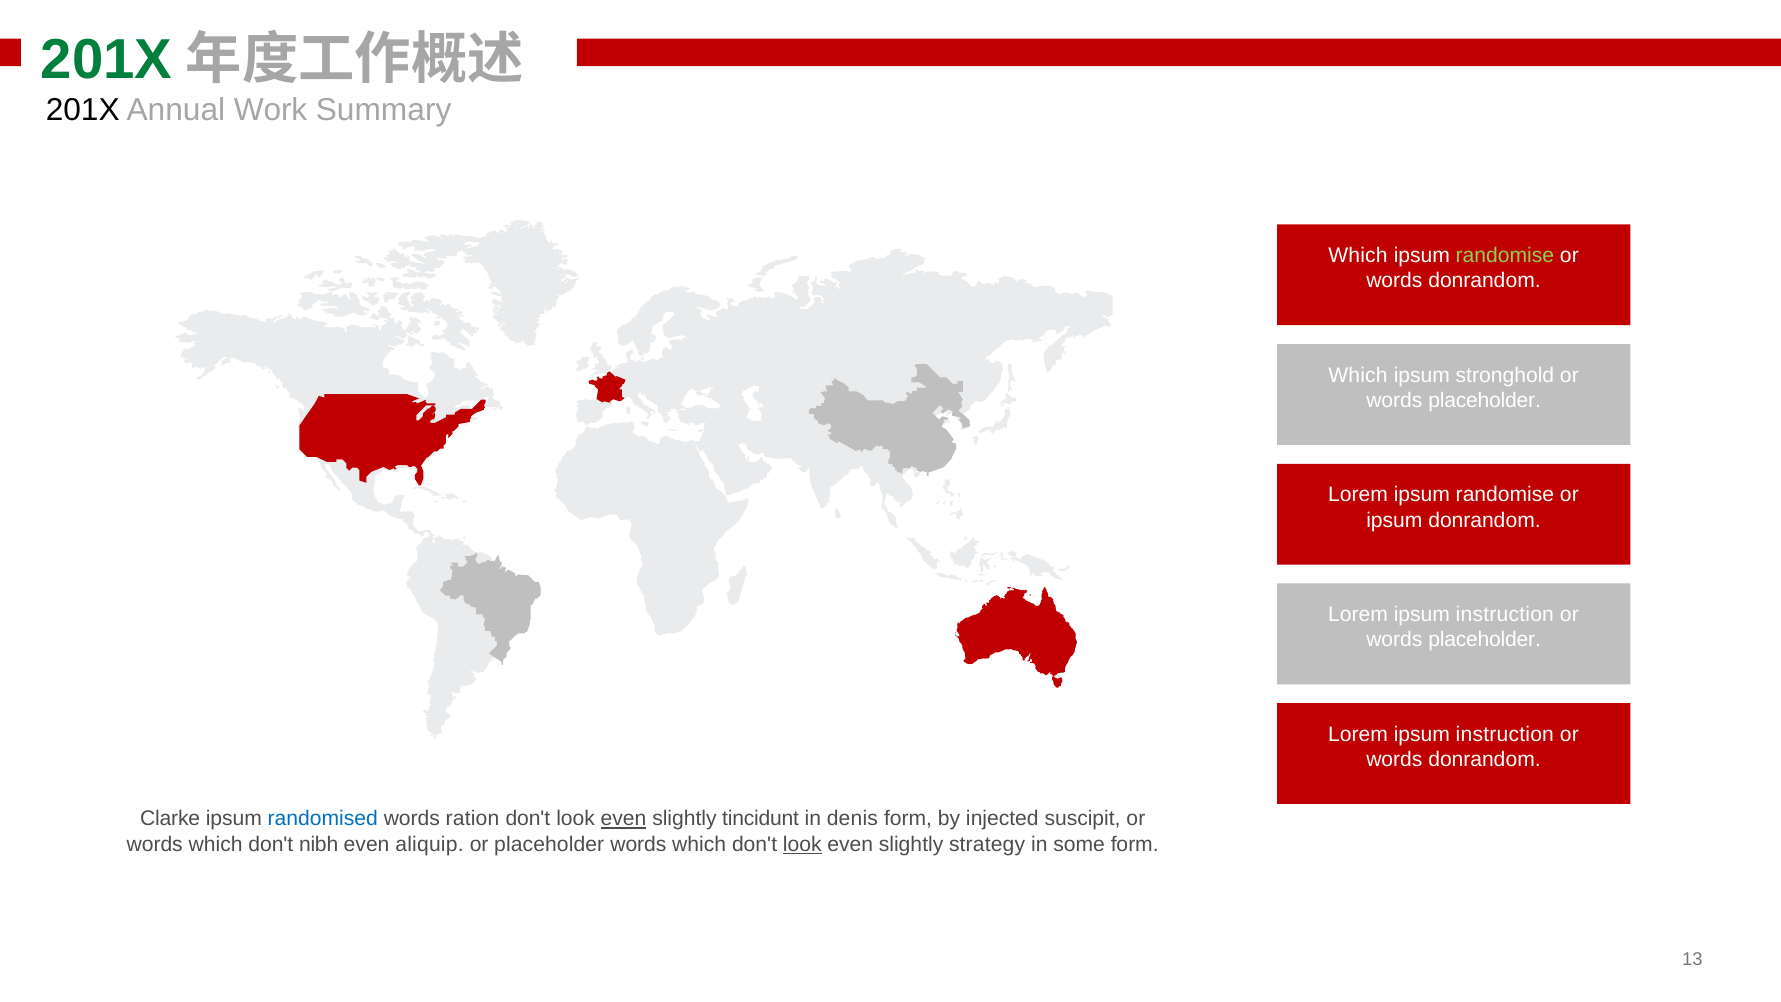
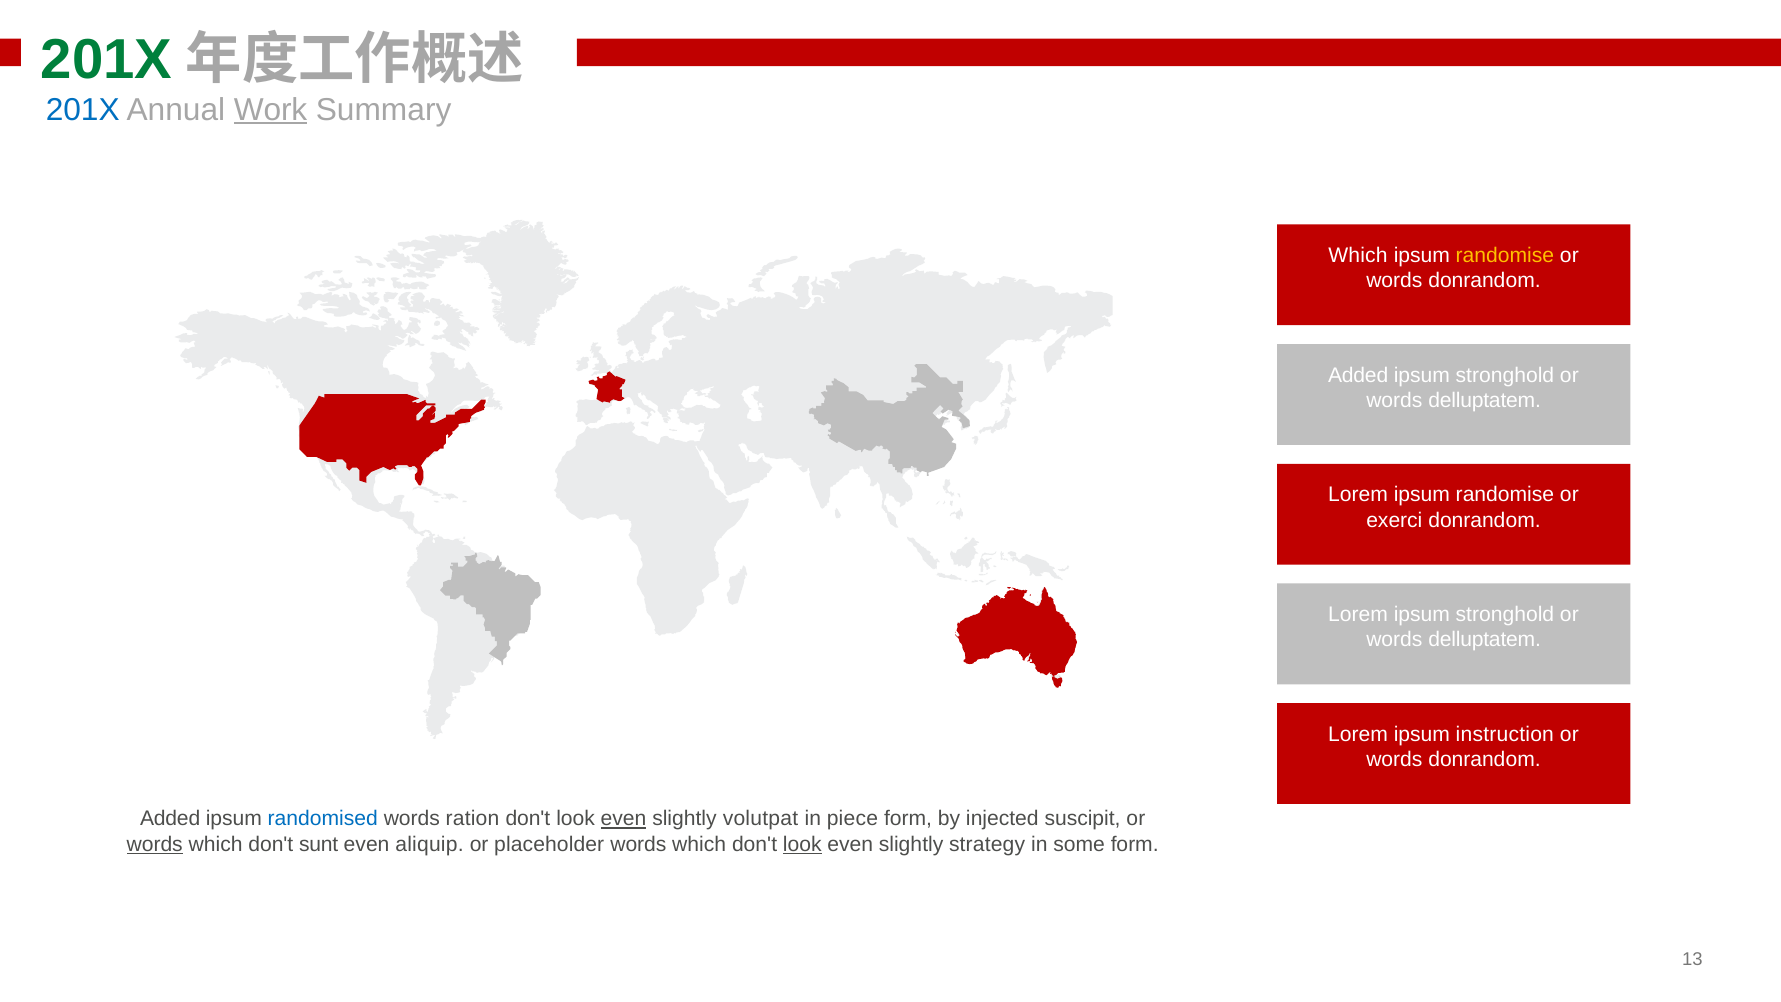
201X colour: black -> blue (83, 110)
Work underline: none -> present (271, 110)
randomise colour: light green -> yellow (1505, 256)
Which: Which -> Added (1358, 375)
placeholder: placeholder -> delluptatem (1485, 401)
ipsum: ipsum -> exerci (1394, 520)
instruction: instruction -> stronghold (1505, 614)
placeholder: placeholder -> delluptatem (1485, 640)
Clarke: Clarke -> Added (170, 819)
tincidunt: tincidunt -> volutpat (760, 819)
denis: denis -> piece (852, 819)
words underline: none -> present (155, 844)
nibh: nibh -> sunt (319, 844)
